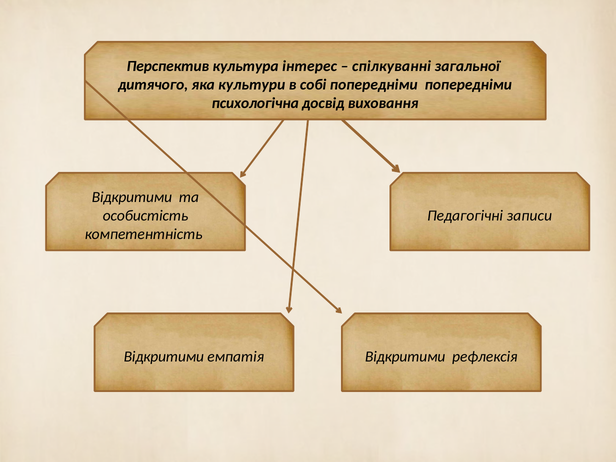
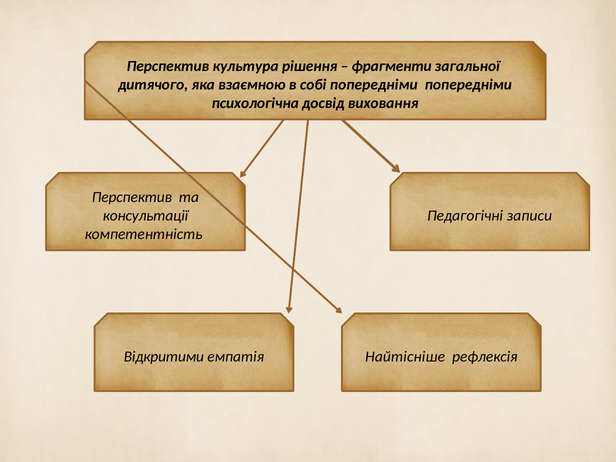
інтерес: інтерес -> рішення (310, 66)
спілкуванні: спілкуванні -> фрагменти (392, 66)
культури: культури -> взаємною (252, 85)
Відкритими: Відкритими -> Перспектив (132, 197)
особистість: особистість -> консультації (146, 216)
емпатія Відкритими: Відкритими -> Найтісніше (405, 357)
